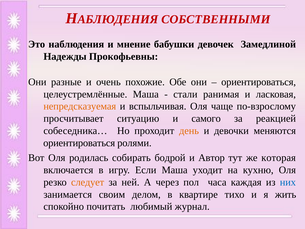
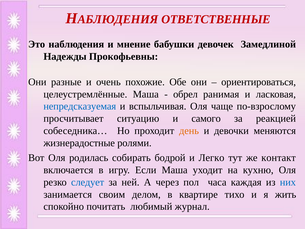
СОБСТВЕННЫМИ: СОБСТВЕННЫМИ -> ОТВЕТСТВЕННЫЕ (216, 19)
стали: стали -> обрел (185, 94)
непредсказуемая colour: orange -> blue (80, 106)
ориентироваться: ориентироваться -> жизнерадостные (79, 143)
Автор: Автор -> Легко (211, 158)
которая: которая -> контакт (279, 158)
следует colour: orange -> blue (88, 182)
